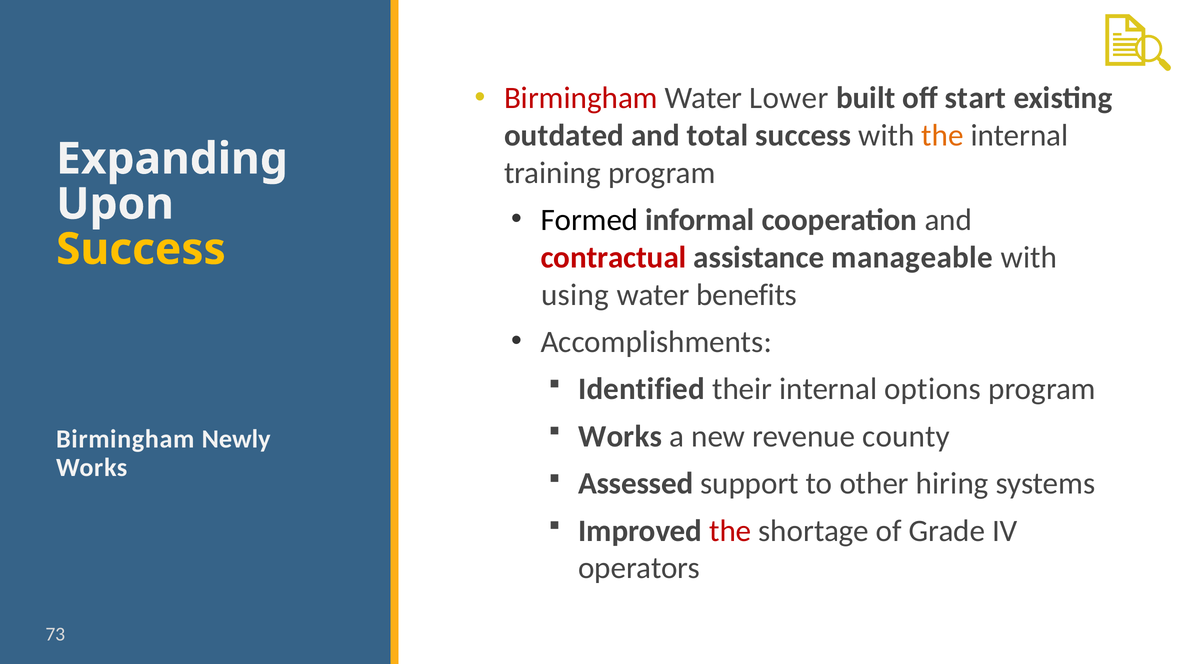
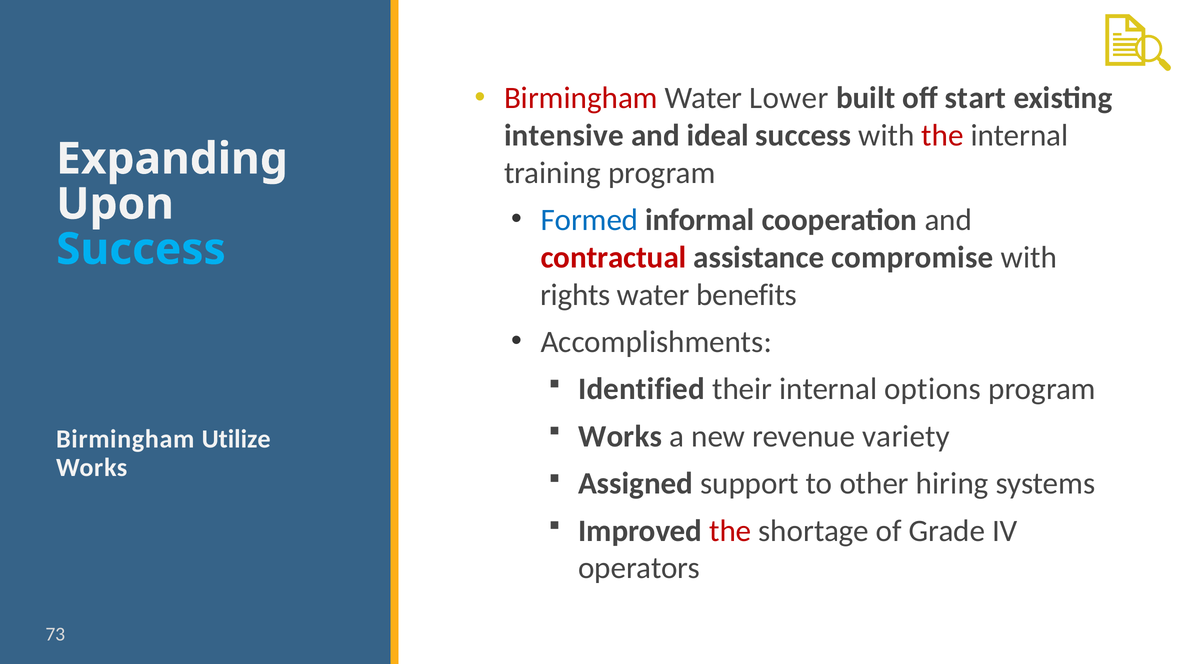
outdated: outdated -> intensive (564, 136)
total: total -> ideal (718, 136)
the colour: orange -> red (943, 136)
Formed colour: black -> blue (589, 220)
Success colour: yellow -> light blue (141, 249)
manageable: manageable -> compromise (912, 258)
using: using -> rights (575, 295)
county: county -> variety (906, 437)
Newly: Newly -> Utilize (236, 439)
Assessed: Assessed -> Assigned (636, 484)
